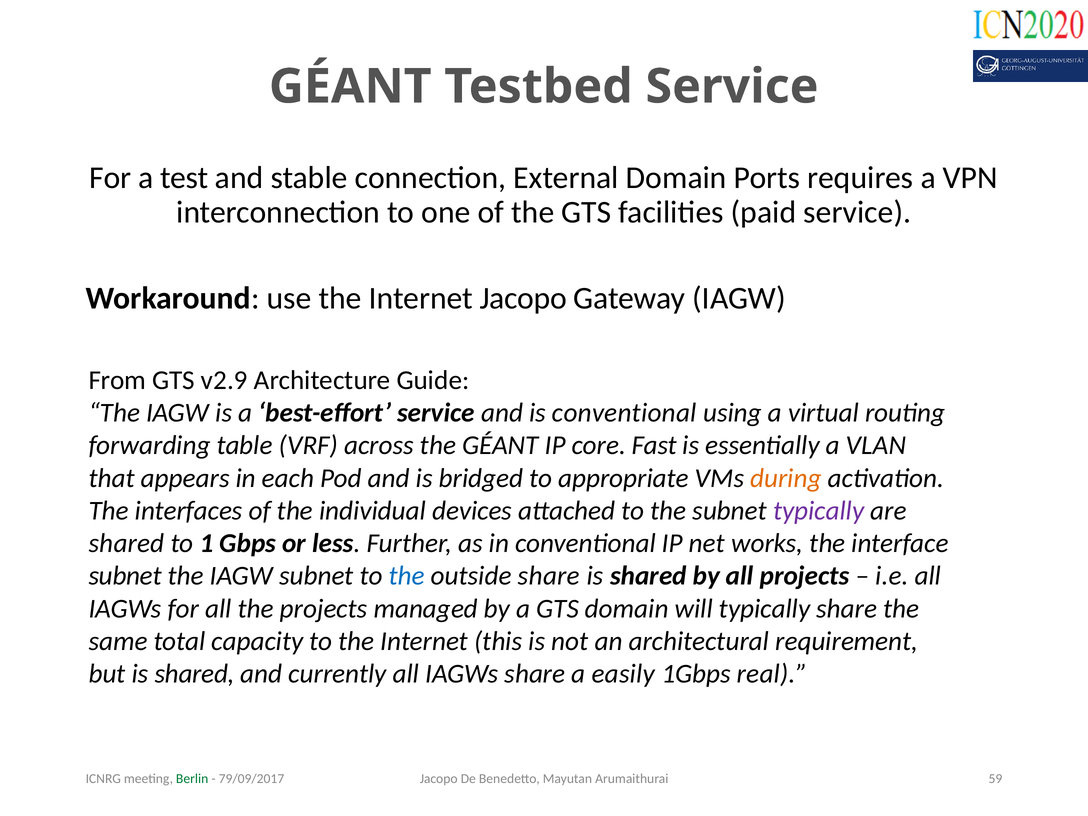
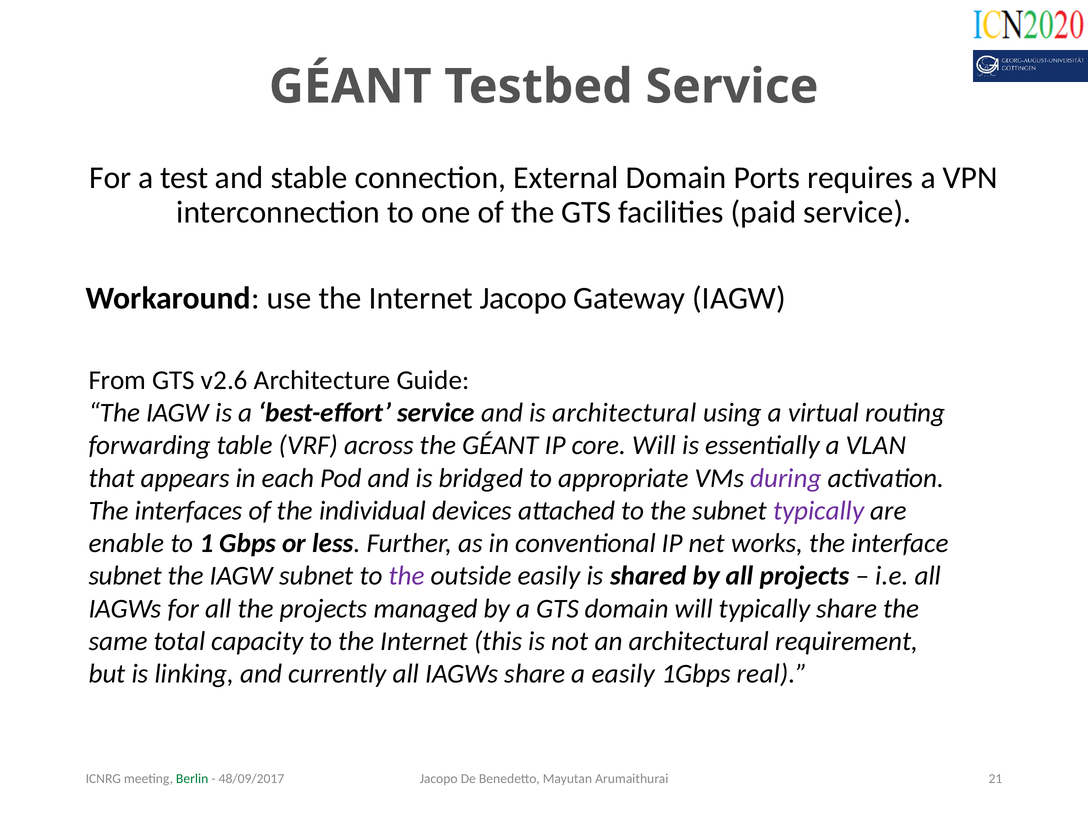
v2.9: v2.9 -> v2.6 (224, 380)
is conventional: conventional -> architectural (624, 413)
core Fast: Fast -> Will (654, 445)
during colour: orange -> purple (786, 478)
shared: shared -> enable (126, 543)
the colour: blue -> purple (407, 576)
outside share: share -> easily (549, 576)
but is shared: shared -> linking (194, 674)
79/09/2017: 79/09/2017 -> 48/09/2017 (251, 779)
59: 59 -> 21 (995, 779)
